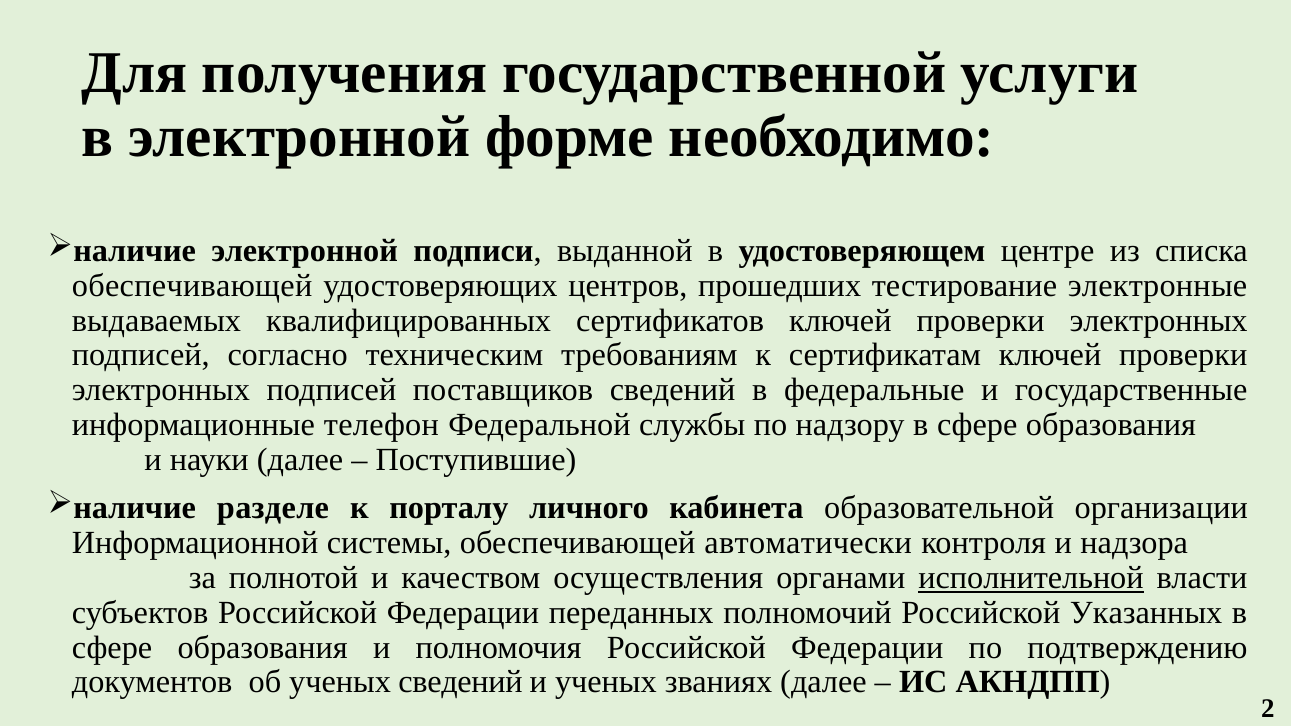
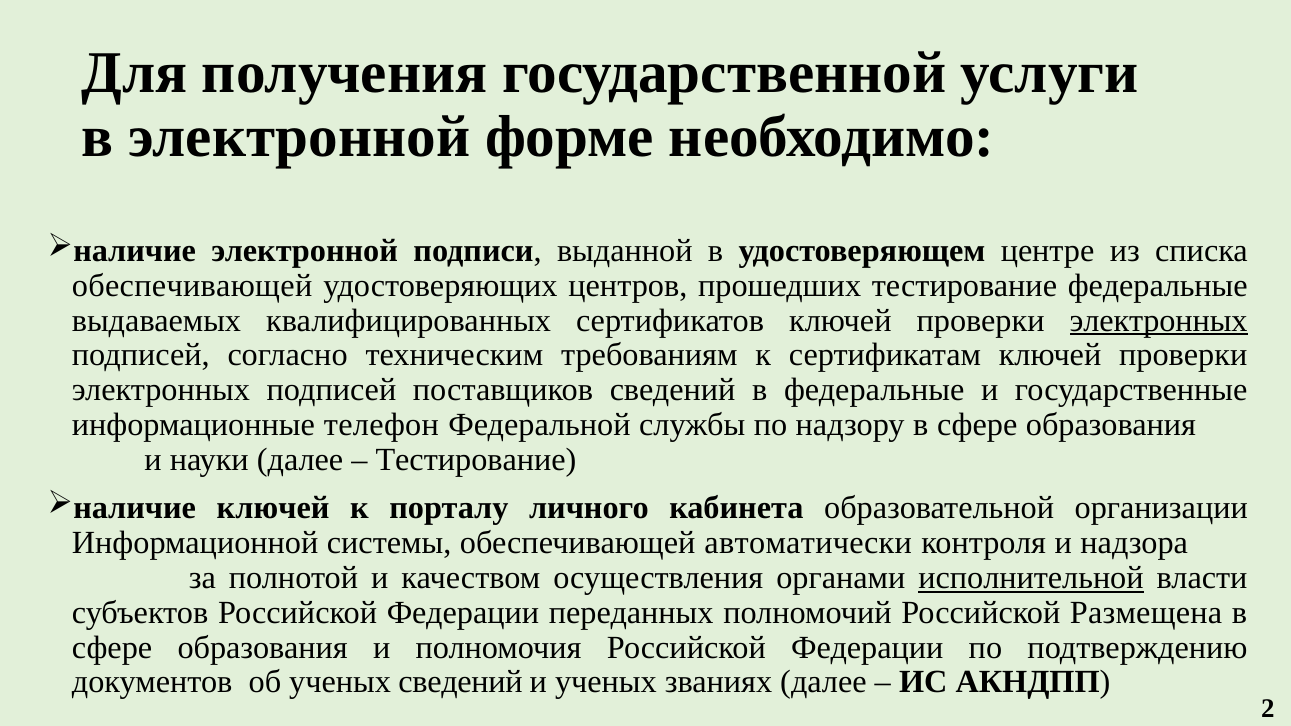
тестирование электронные: электронные -> федеральные (1158, 286)
электронных underline: none -> present (1159, 321)
Поступившие: Поступившие -> Тестирование (476, 460)
разделе: разделе -> ключей (273, 508)
Указанных: Указанных -> Размещена (1146, 613)
